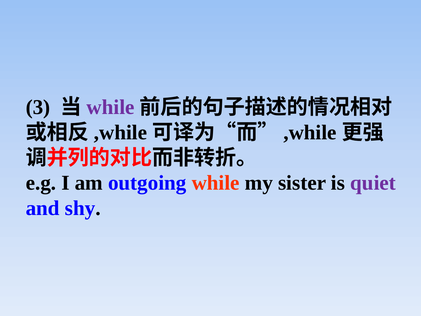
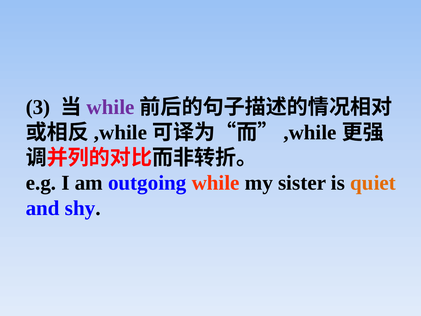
quiet colour: purple -> orange (373, 183)
